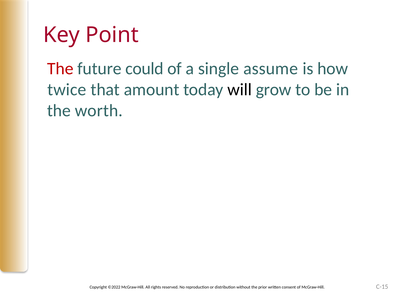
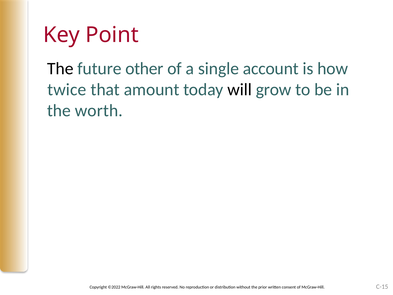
The colour: red -> black (60, 69)
could: could -> other (144, 69)
assume: assume -> account (271, 69)
